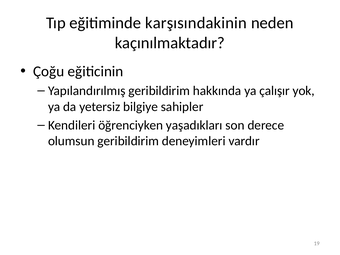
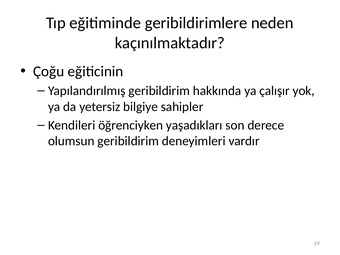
karşısındakinin: karşısındakinin -> geribildirimlere (196, 23)
